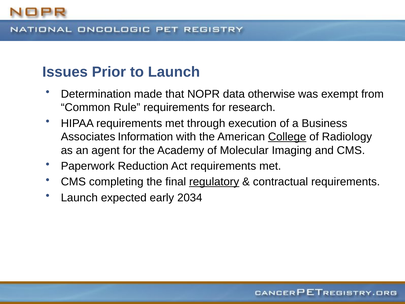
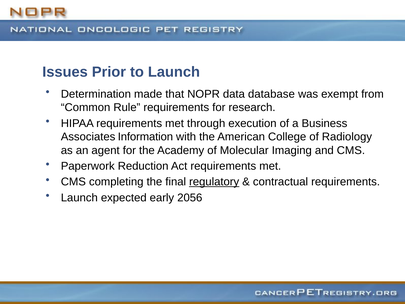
otherwise: otherwise -> database (271, 94)
College underline: present -> none (287, 137)
2034: 2034 -> 2056 (190, 197)
